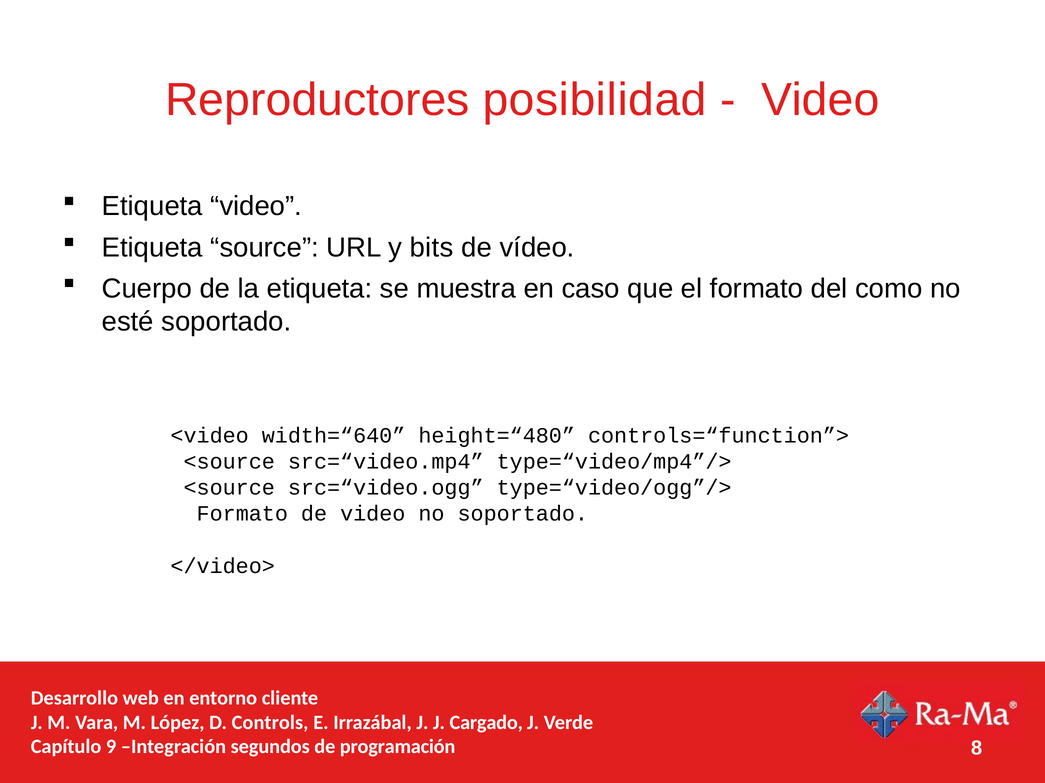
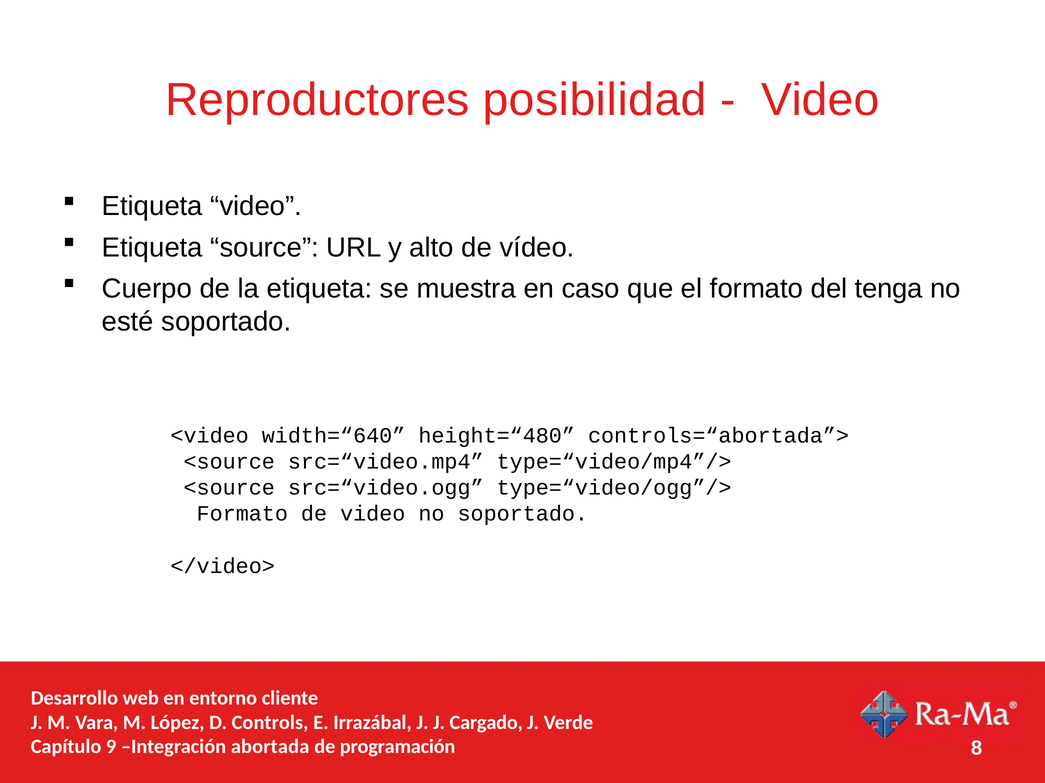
bits: bits -> alto (432, 248)
como: como -> tenga (889, 289)
controls=“function”>: controls=“function”> -> controls=“abortada”> (718, 436)
segundos: segundos -> abortada (270, 747)
